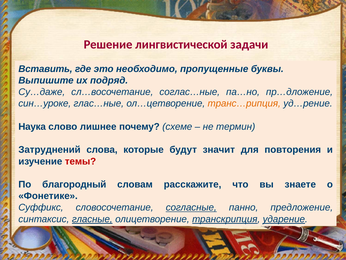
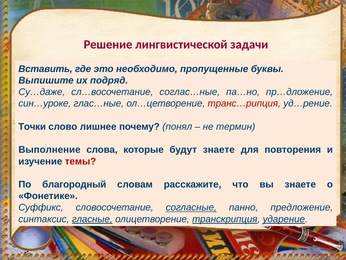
транс…рипция colour: orange -> red (244, 103)
Наука: Наука -> Точки (32, 126)
схеме: схеме -> понял (177, 126)
Затруднений: Затруднений -> Выполнение (49, 149)
будут значит: значит -> знаете (219, 149)
